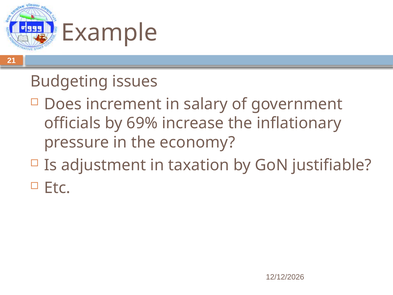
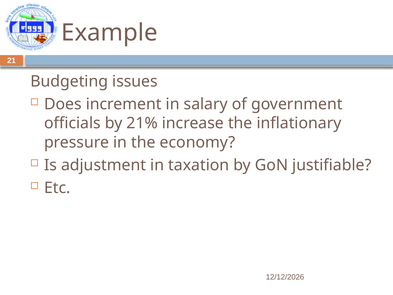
69%: 69% -> 21% (142, 123)
